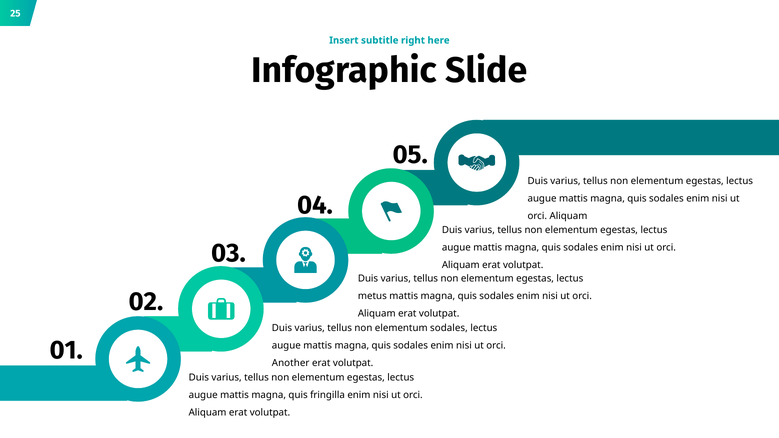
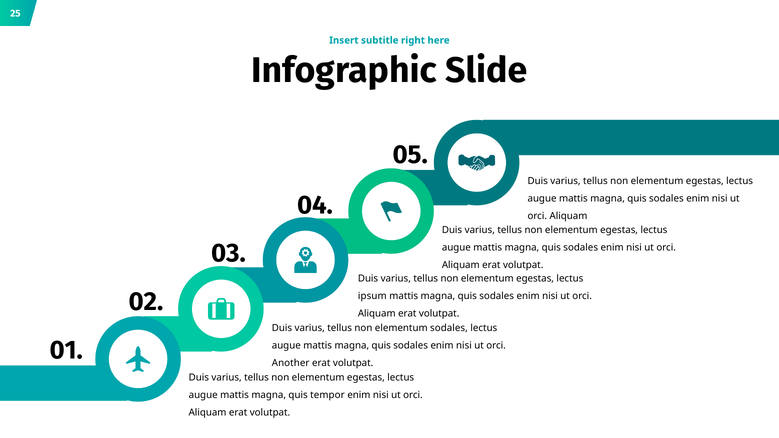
metus: metus -> ipsum (372, 296)
fringilla: fringilla -> tempor (327, 395)
